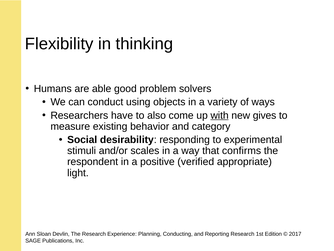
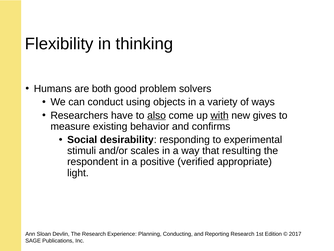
able: able -> both (102, 88)
also underline: none -> present (157, 115)
category: category -> confirms (211, 126)
confirms: confirms -> resulting (242, 151)
